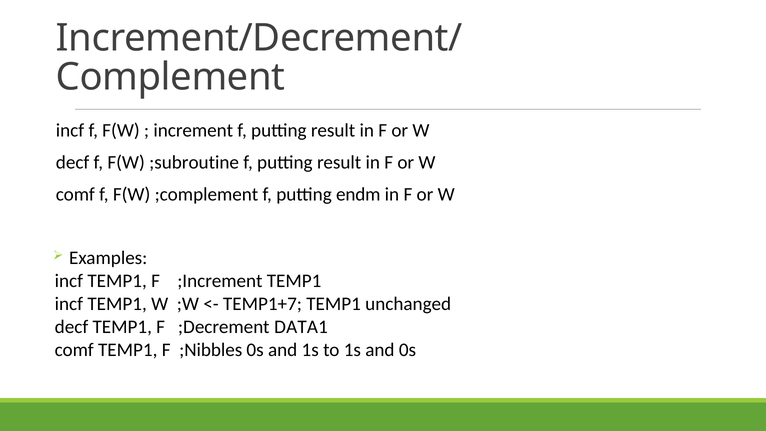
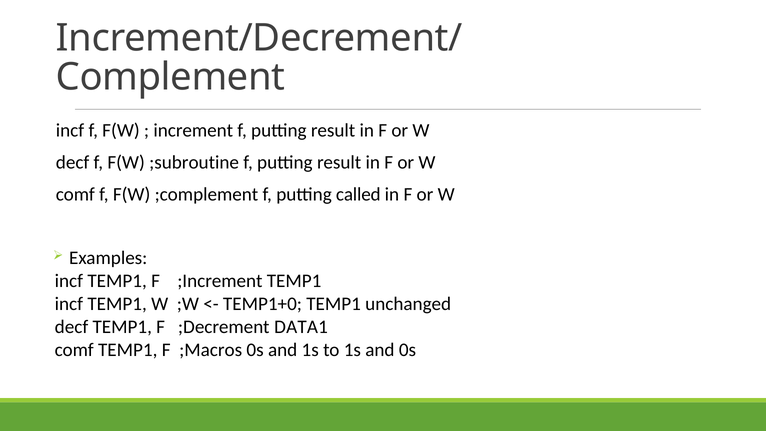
endm: endm -> called (358, 194)
TEMP1+7: TEMP1+7 -> TEMP1+0 (262, 304)
;Nibbles: ;Nibbles -> ;Macros (211, 350)
